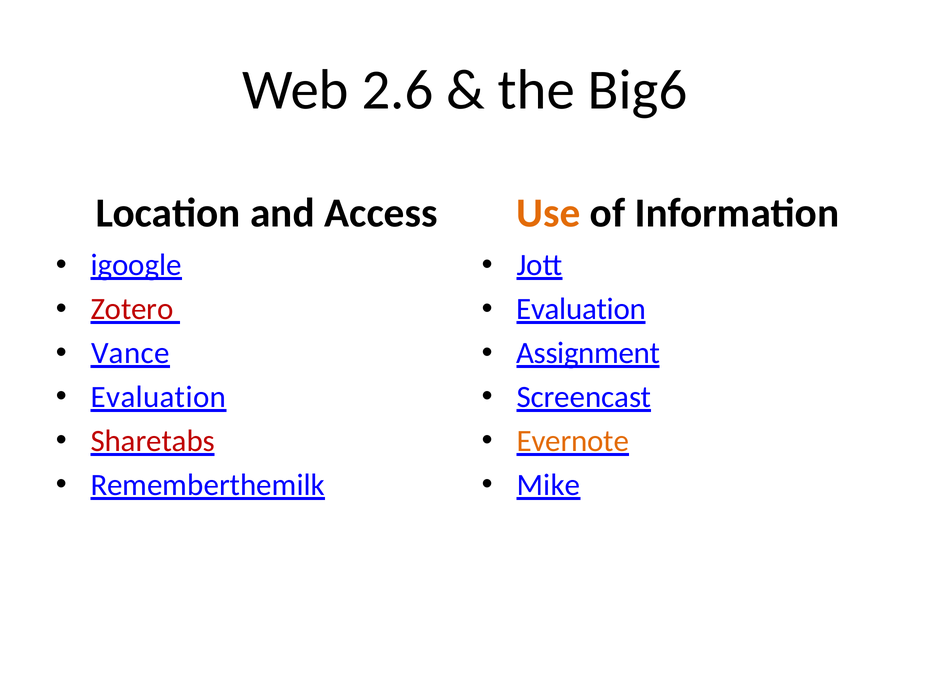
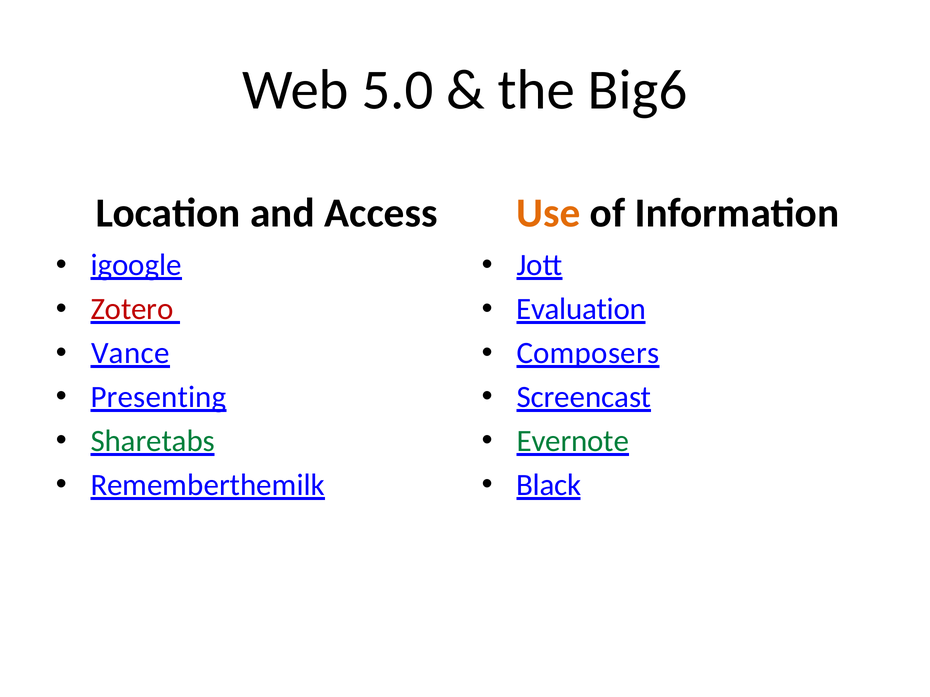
2.6: 2.6 -> 5.0 (397, 90)
Assignment: Assignment -> Composers (588, 353)
Evaluation: Evaluation -> Presenting (159, 397)
Sharetabs colour: red -> green (153, 441)
Evernote colour: orange -> green (573, 441)
Mike: Mike -> Black (549, 485)
